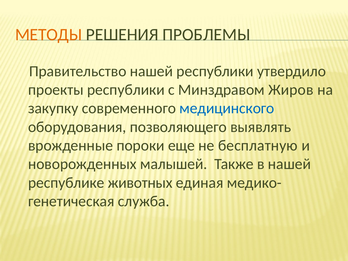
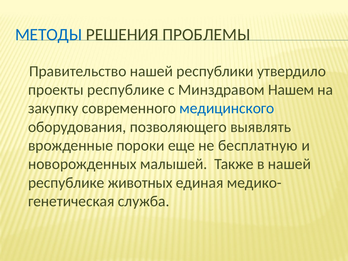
МЕТОДЫ colour: orange -> blue (49, 35)
проекты республики: республики -> республике (126, 90)
Жиров: Жиров -> Нашем (291, 90)
